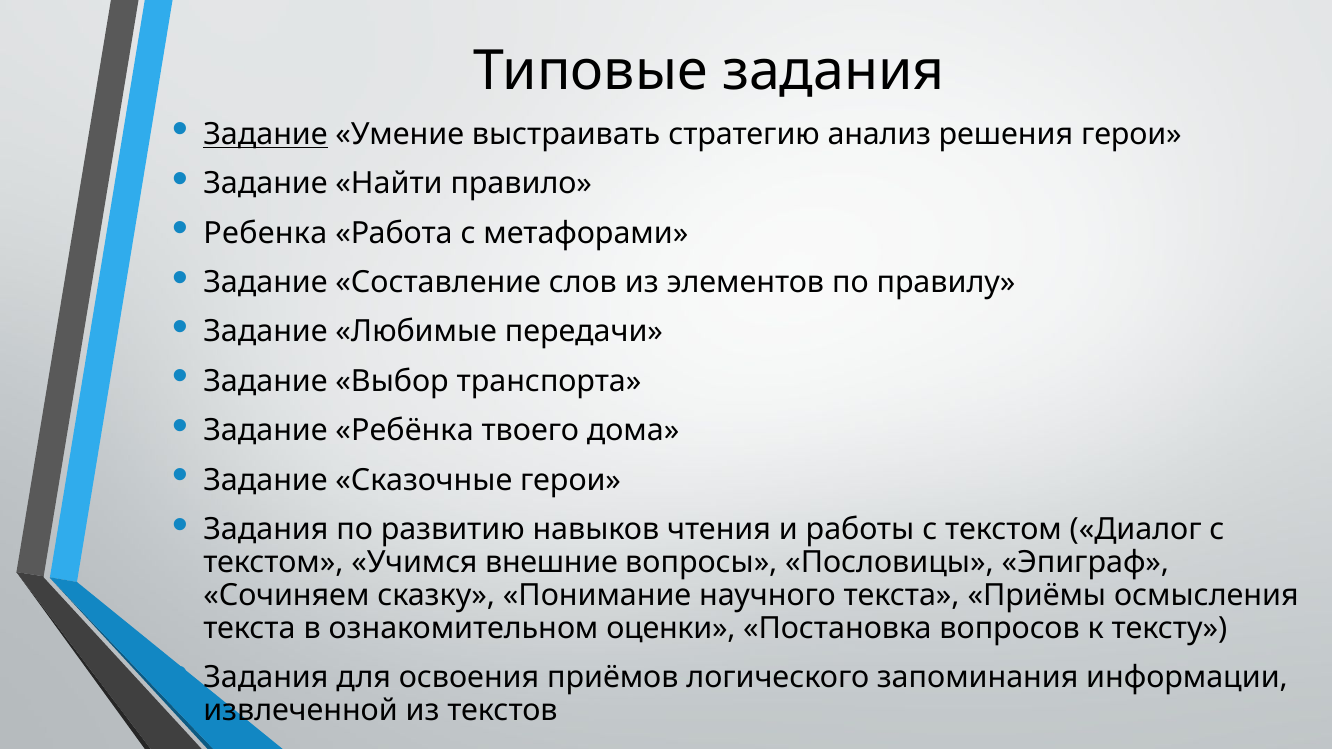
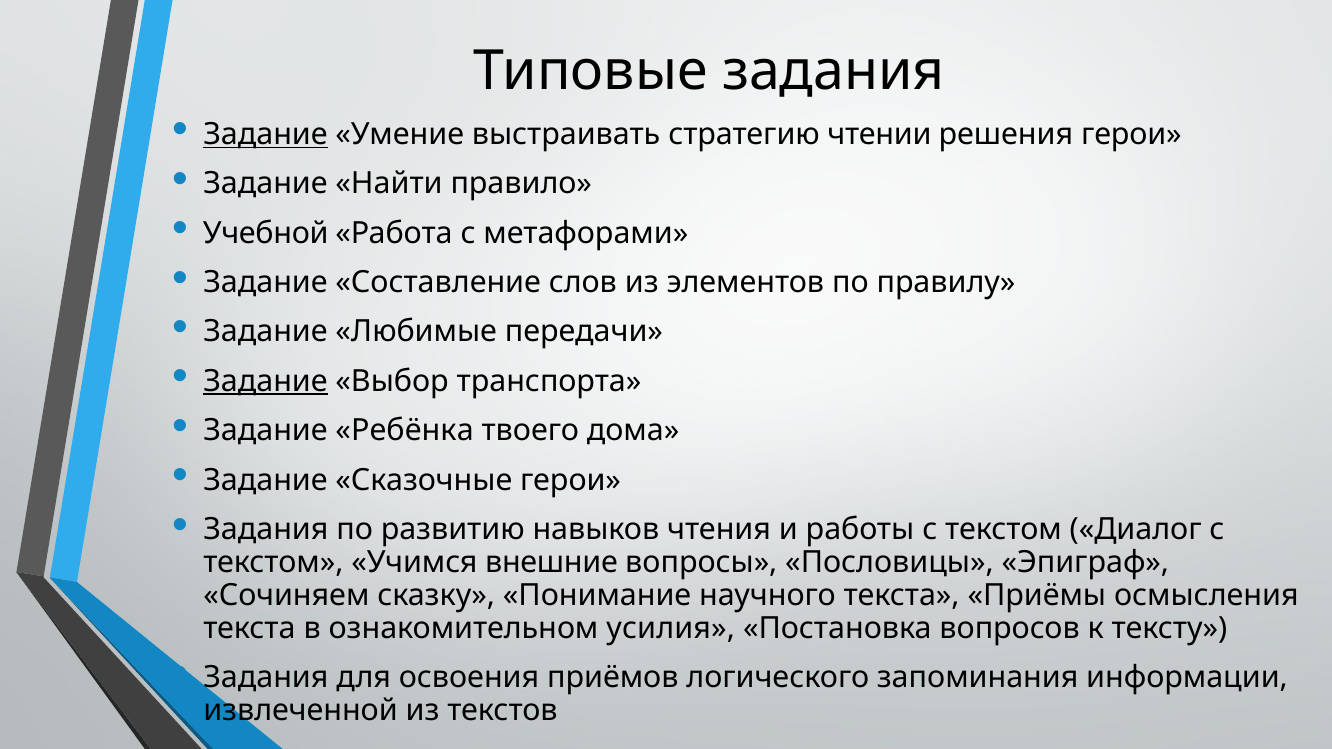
анализ: анализ -> чтении (879, 134)
Ребенка: Ребенка -> Учебной (266, 233)
Задание underline: none -> present (266, 381)
оценки: оценки -> усилия (671, 628)
